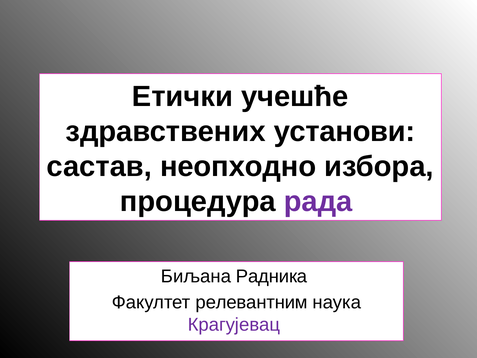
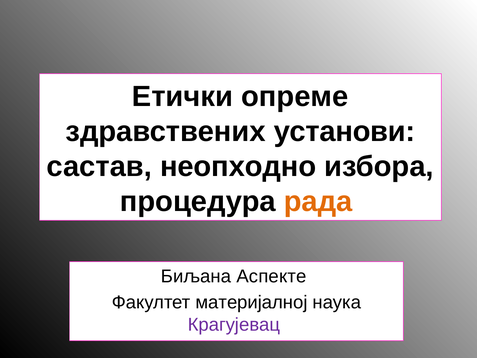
учешће: учешће -> опреме (295, 97)
рада colour: purple -> orange (318, 201)
Радника: Радника -> Аспекте (271, 276)
релевантним: релевантним -> материјалној (252, 302)
